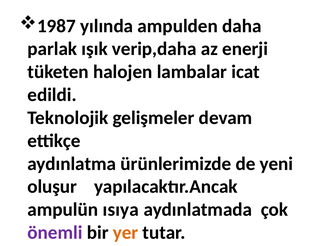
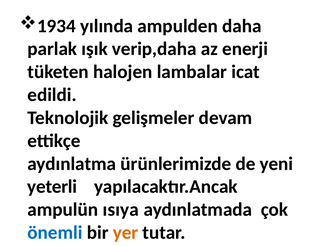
1987: 1987 -> 1934 (56, 26)
oluşur: oluşur -> yeterli (52, 187)
önemli colour: purple -> blue (55, 233)
